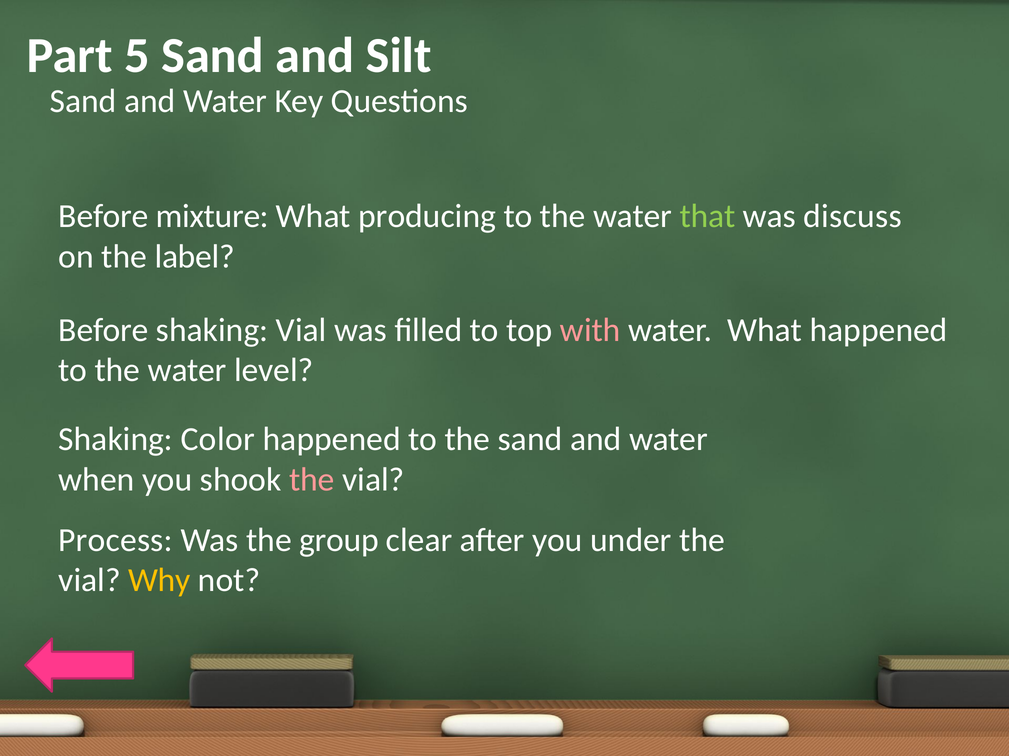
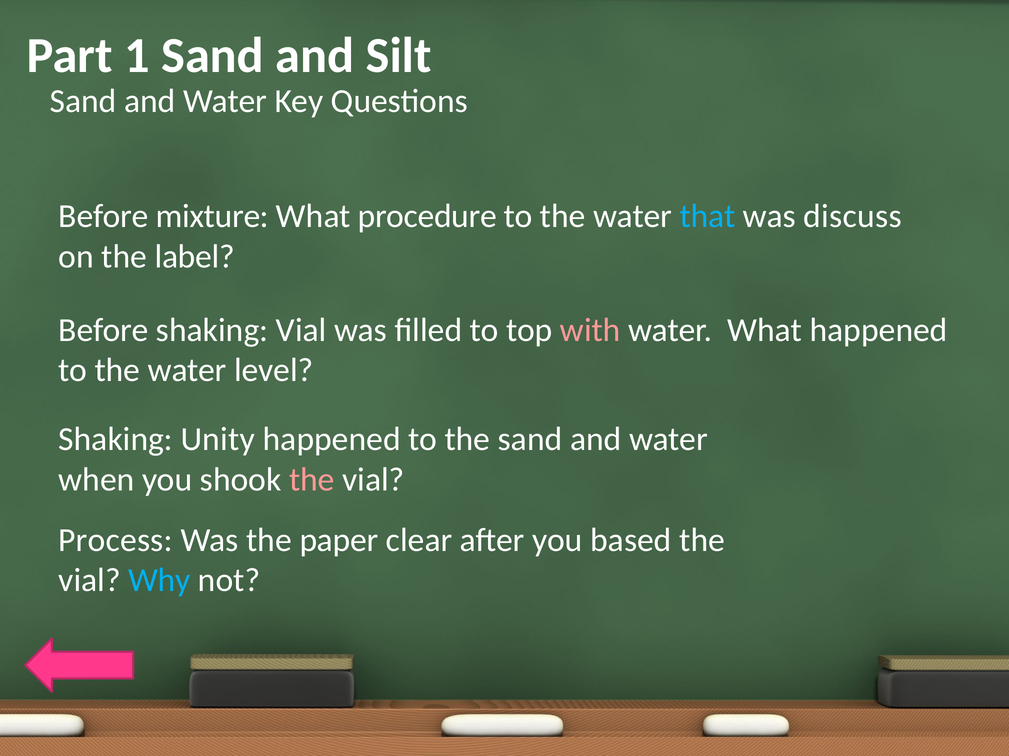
5: 5 -> 1 (137, 56)
producing: producing -> procedure (427, 216)
that colour: light green -> light blue (708, 216)
Color: Color -> Unity (218, 440)
group: group -> paper (339, 541)
under: under -> based (631, 541)
Why colour: yellow -> light blue (159, 581)
